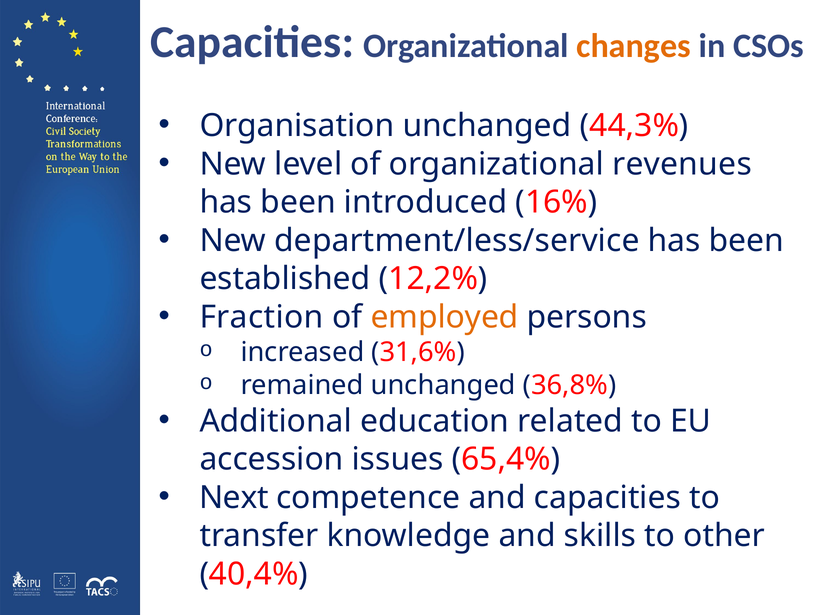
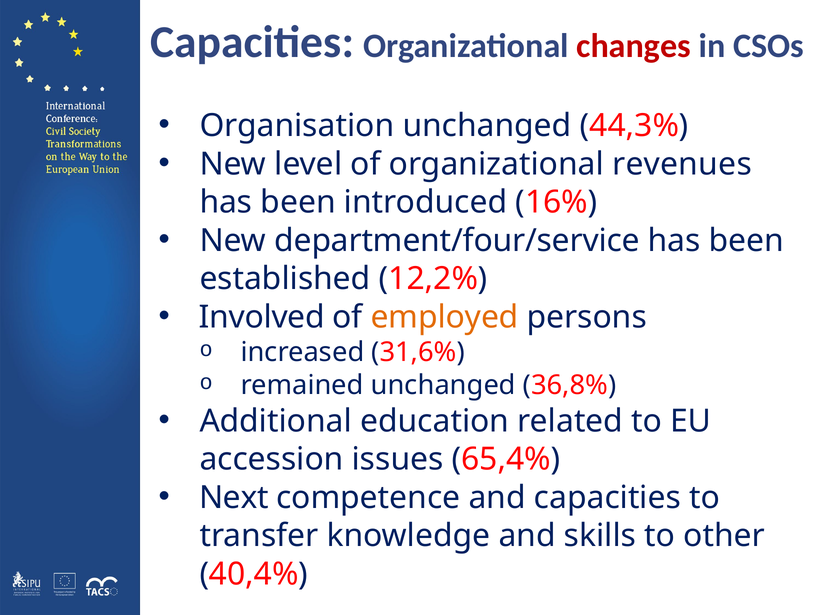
changes colour: orange -> red (634, 46)
department/less/service: department/less/service -> department/four/service (457, 241)
Fraction: Fraction -> Involved (262, 317)
